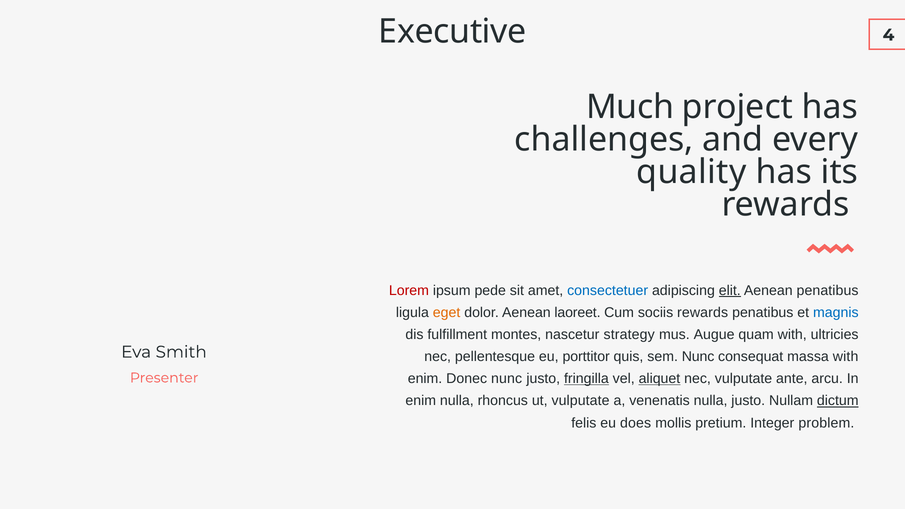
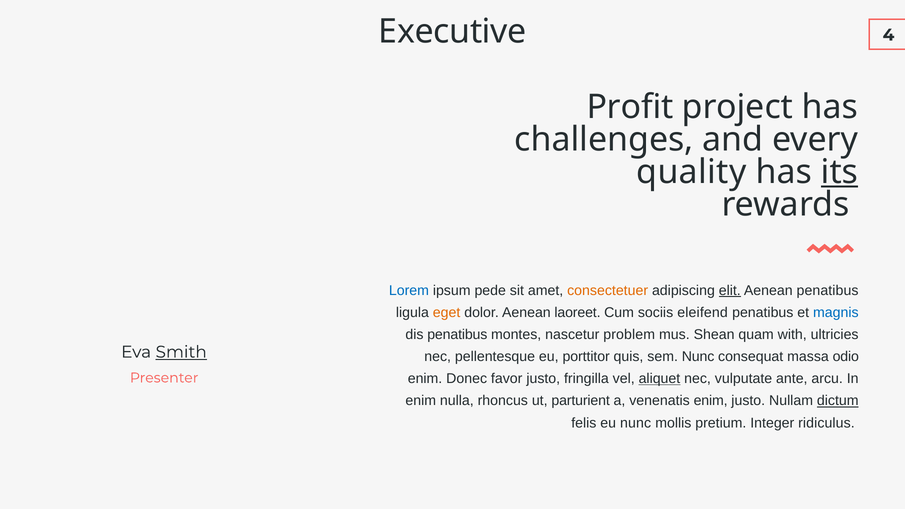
Much: Much -> Profit (630, 107)
its underline: none -> present (840, 172)
Lorem colour: red -> blue (409, 291)
consectetuer colour: blue -> orange (608, 291)
sociis rewards: rewards -> eleifend (703, 313)
dis fulfillment: fulfillment -> penatibus (457, 335)
strategy: strategy -> problem (629, 335)
Augue: Augue -> Shean (714, 335)
Smith underline: none -> present (181, 352)
massa with: with -> odio (846, 357)
Donec nunc: nunc -> favor (507, 379)
fringilla underline: present -> none (586, 379)
ut vulputate: vulputate -> parturient (581, 401)
venenatis nulla: nulla -> enim (711, 401)
eu does: does -> nunc (636, 423)
problem: problem -> ridiculus (826, 423)
